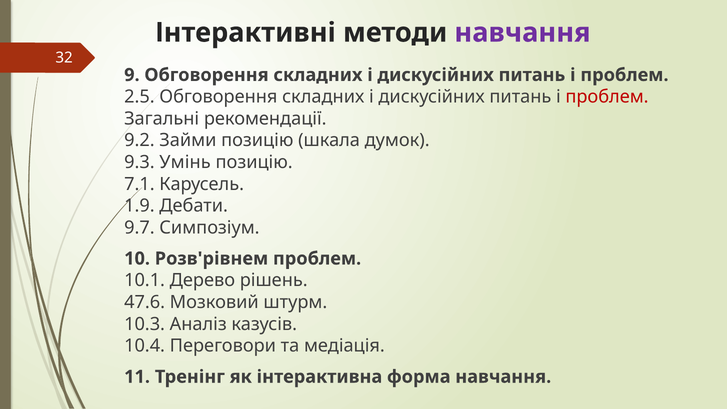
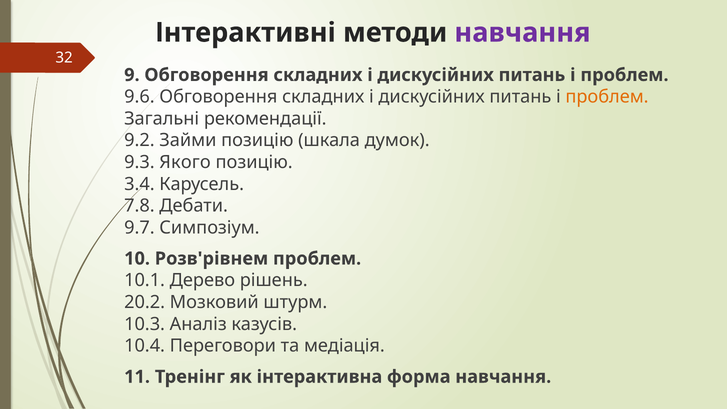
2.5: 2.5 -> 9.6 (139, 97)
проблем colour: red -> orange (607, 97)
Умінь: Умінь -> Якого (185, 162)
7.1: 7.1 -> 3.4 (139, 184)
1.9: 1.9 -> 7.8 (139, 206)
47.6: 47.6 -> 20.2 (145, 302)
